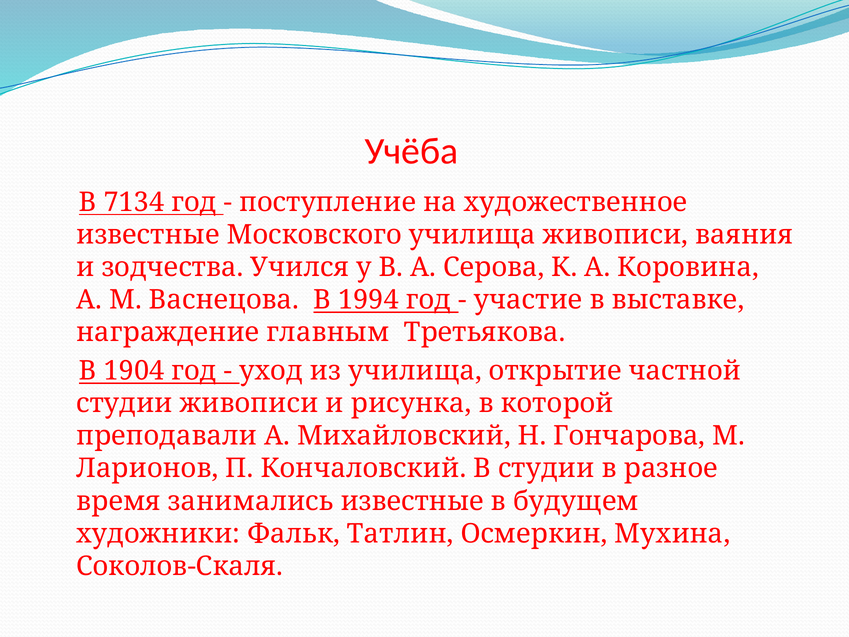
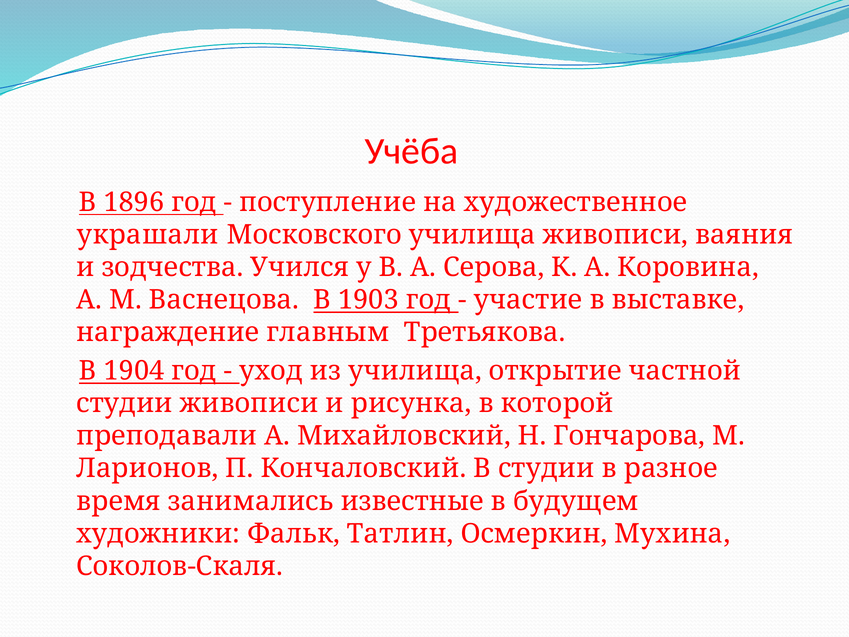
7134: 7134 -> 1896 (134, 202)
известные: известные -> украшали (148, 235)
1994: 1994 -> 1903 (368, 300)
